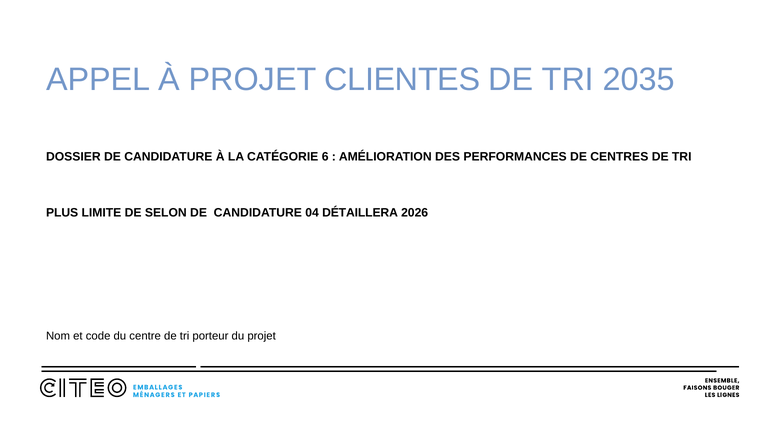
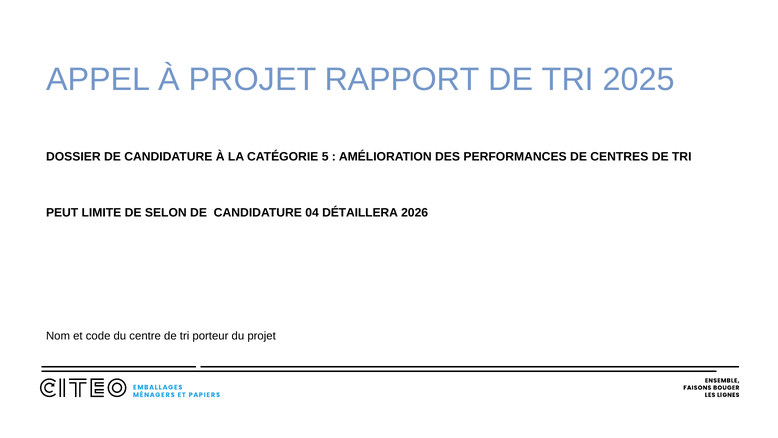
CLIENTES: CLIENTES -> RAPPORT (402, 80)
2035: 2035 -> 2025 (639, 80)
6: 6 -> 5 (325, 157)
PLUS: PLUS -> PEUT (62, 213)
